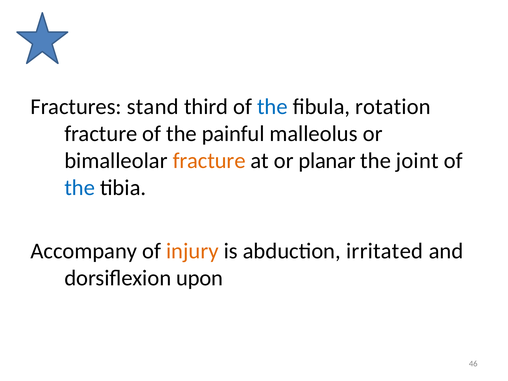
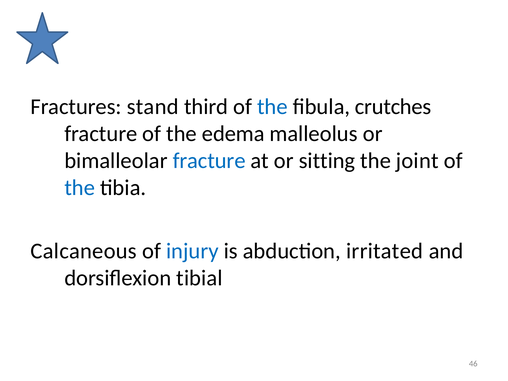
rotation: rotation -> crutches (393, 107)
painful: painful -> edema (233, 134)
fracture colour: orange -> blue (209, 161)
planar: planar -> sitting (327, 161)
Accompany: Accompany -> Calcaneous (84, 251)
injury colour: orange -> blue (192, 251)
upon: upon -> tibial (200, 278)
